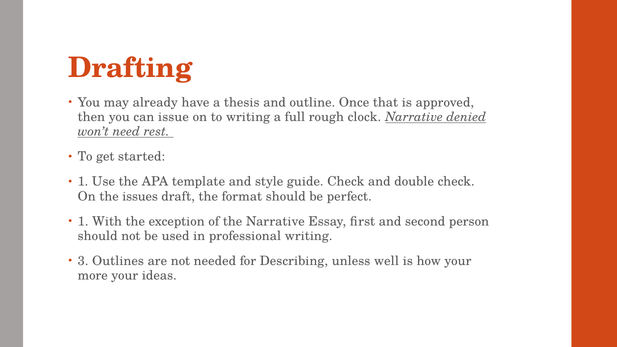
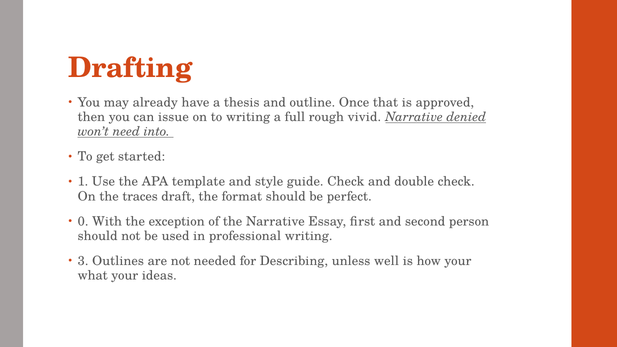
clock: clock -> vivid (364, 117)
rest: rest -> into (157, 132)
issues: issues -> traces (140, 196)
1: 1 -> 0 (83, 221)
more: more -> what (93, 276)
